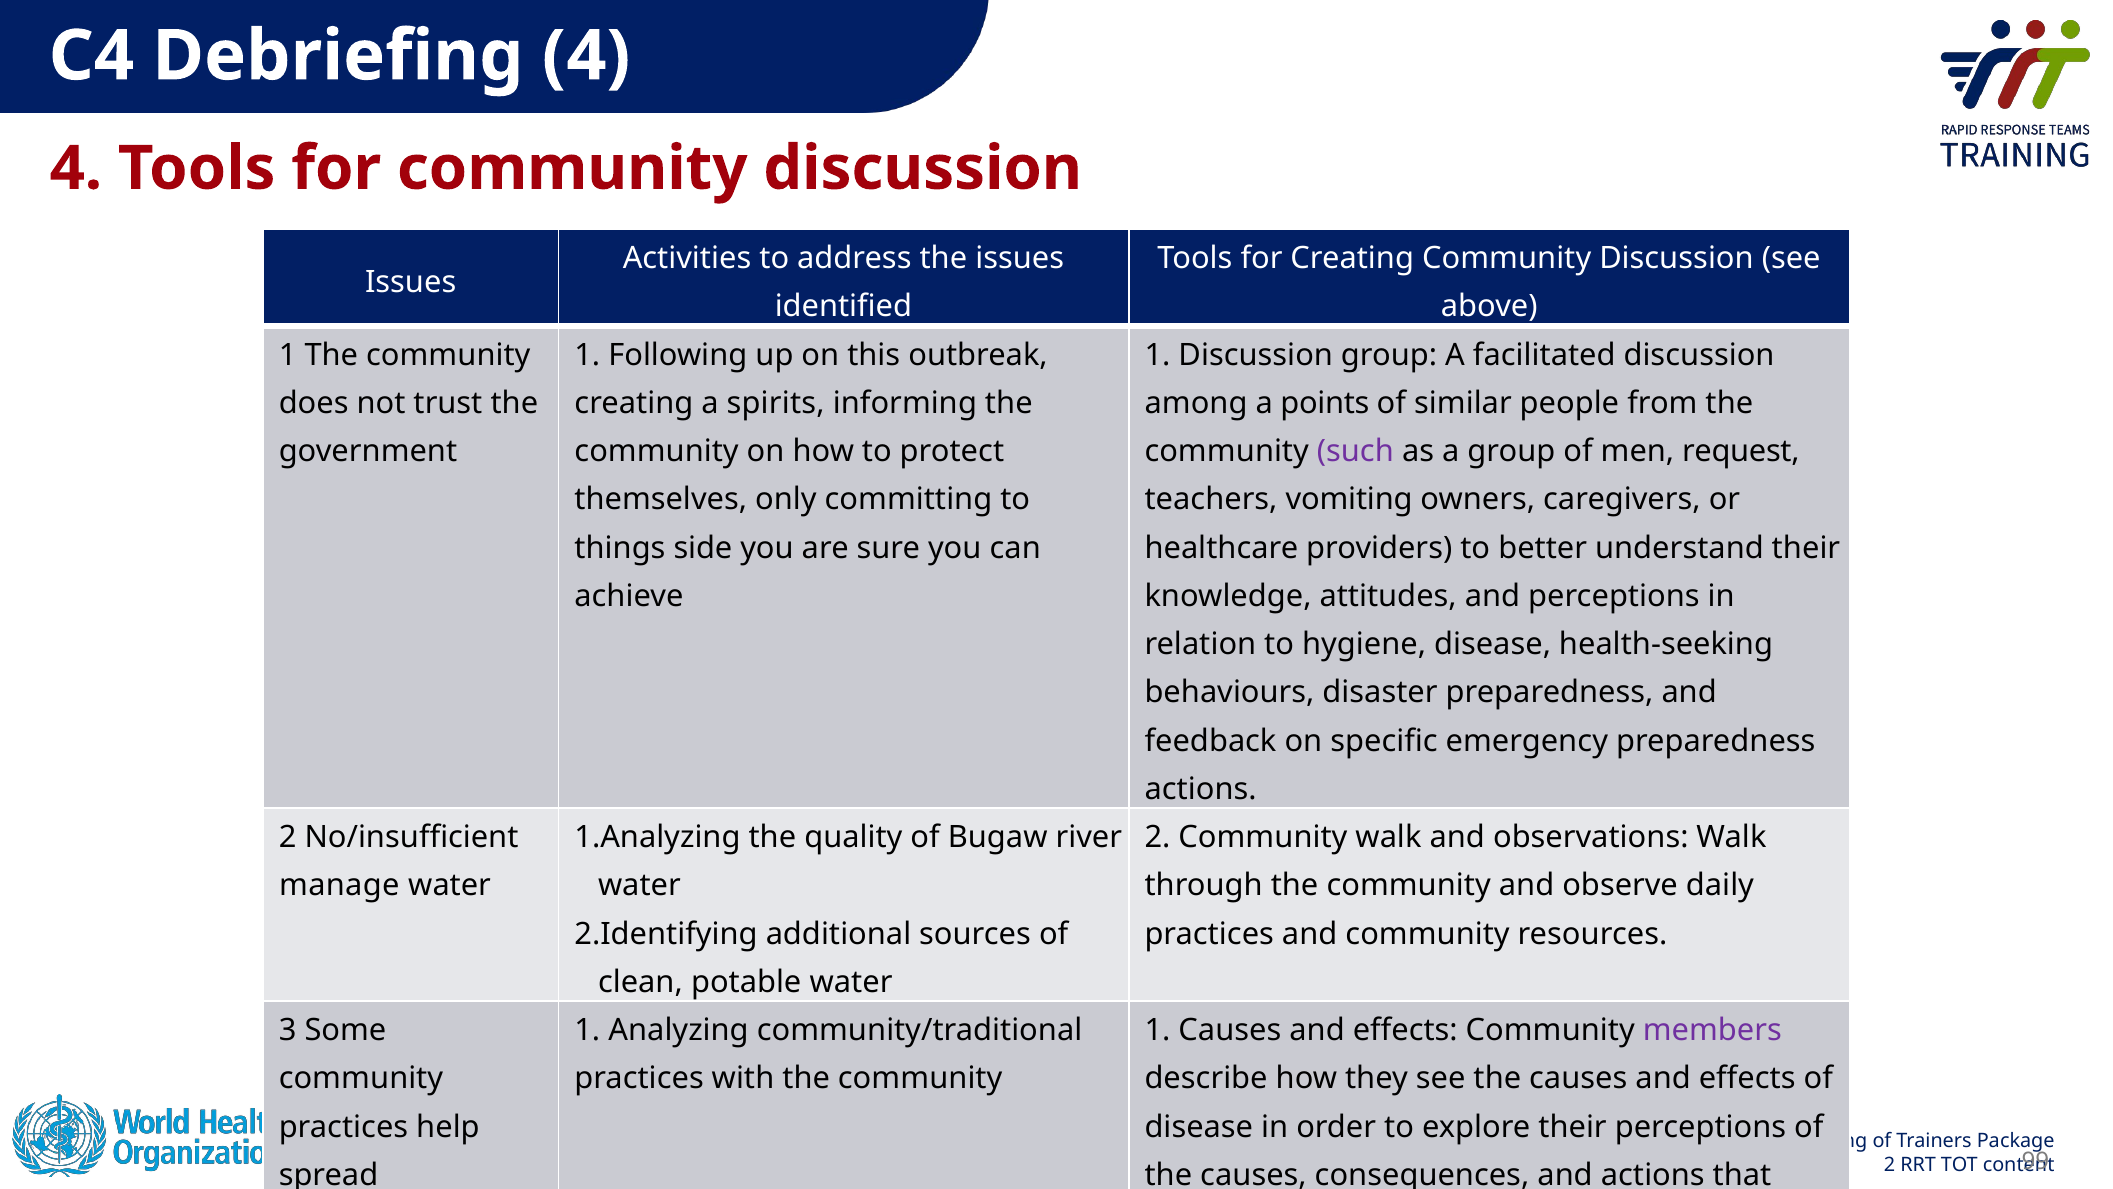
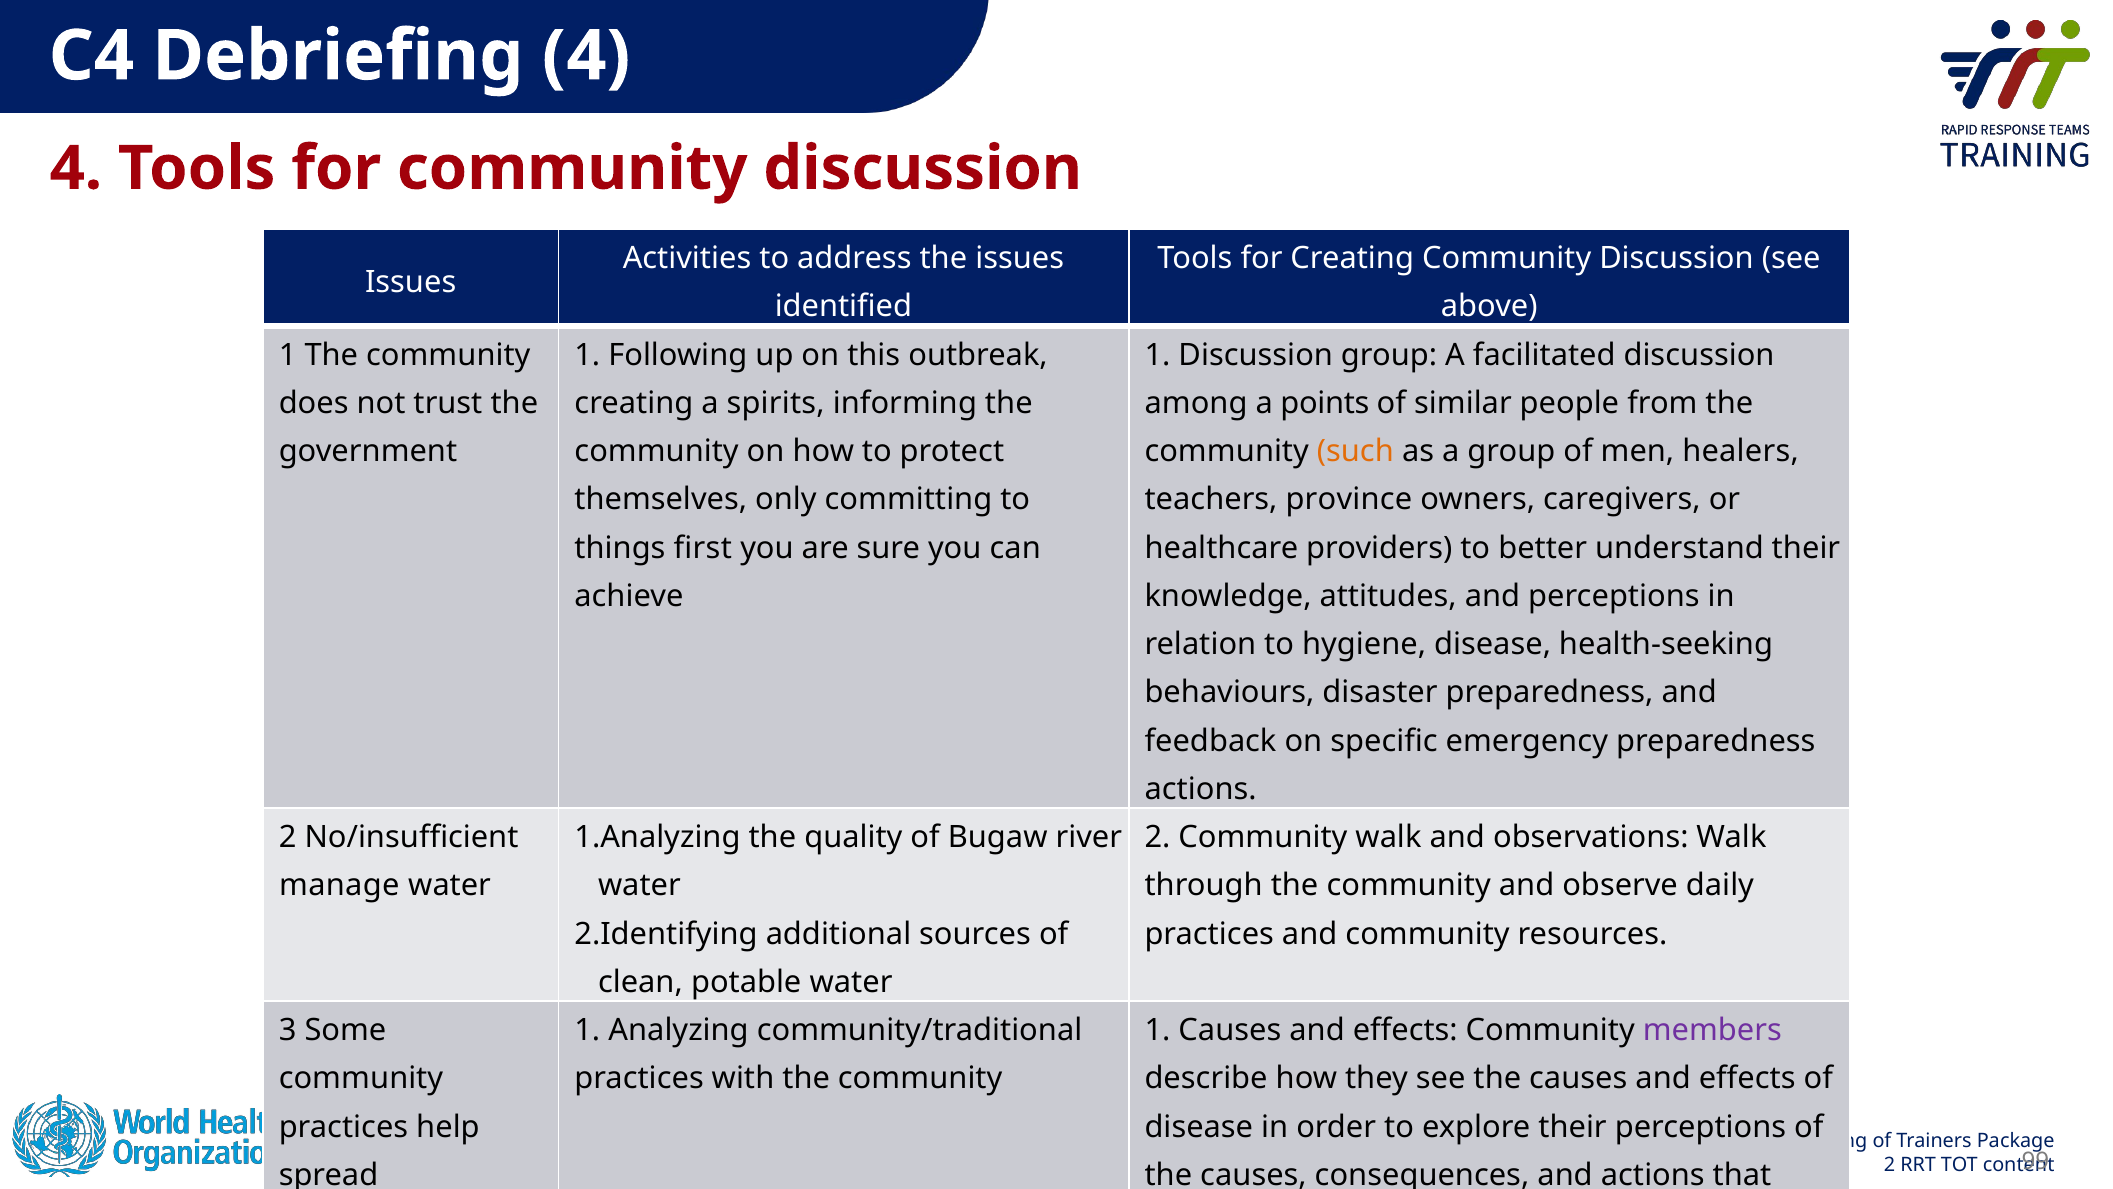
such colour: purple -> orange (1355, 451)
request: request -> healers (1741, 451)
vomiting: vomiting -> province (1349, 499)
side: side -> first (703, 548)
